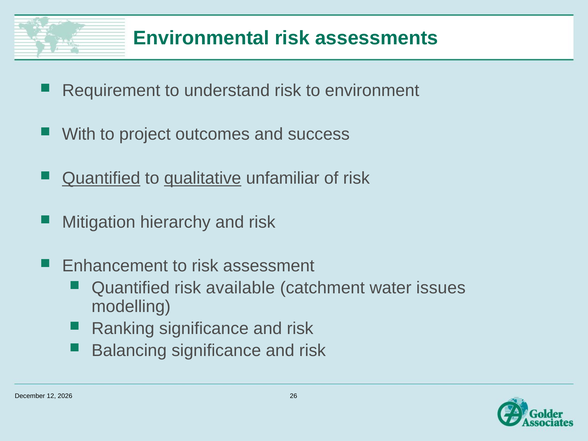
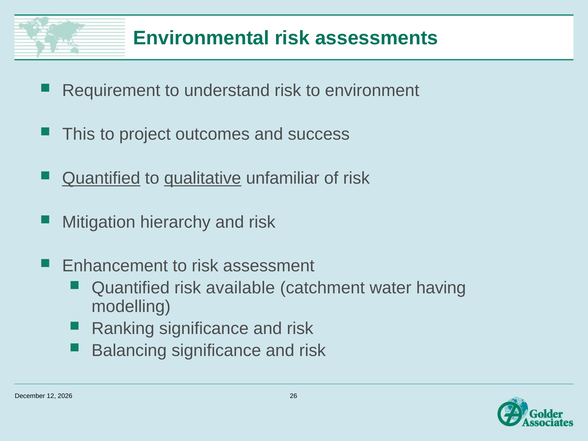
With: With -> This (79, 134)
issues: issues -> having (441, 288)
